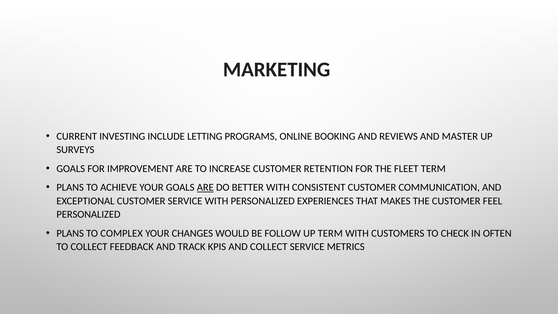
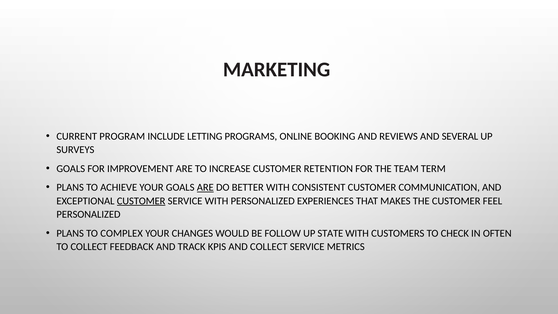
INVESTING: INVESTING -> PROGRAM (122, 136)
MASTER: MASTER -> SEVERAL (460, 136)
FLEET: FLEET -> TEAM (406, 169)
CUSTOMER underline: none -> present (141, 201)
UP TERM: TERM -> STATE (330, 233)
